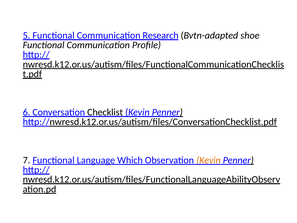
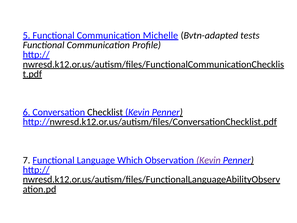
Research: Research -> Michelle (160, 35)
shoe: shoe -> tests (250, 35)
Kevin colour: orange -> purple (208, 160)
